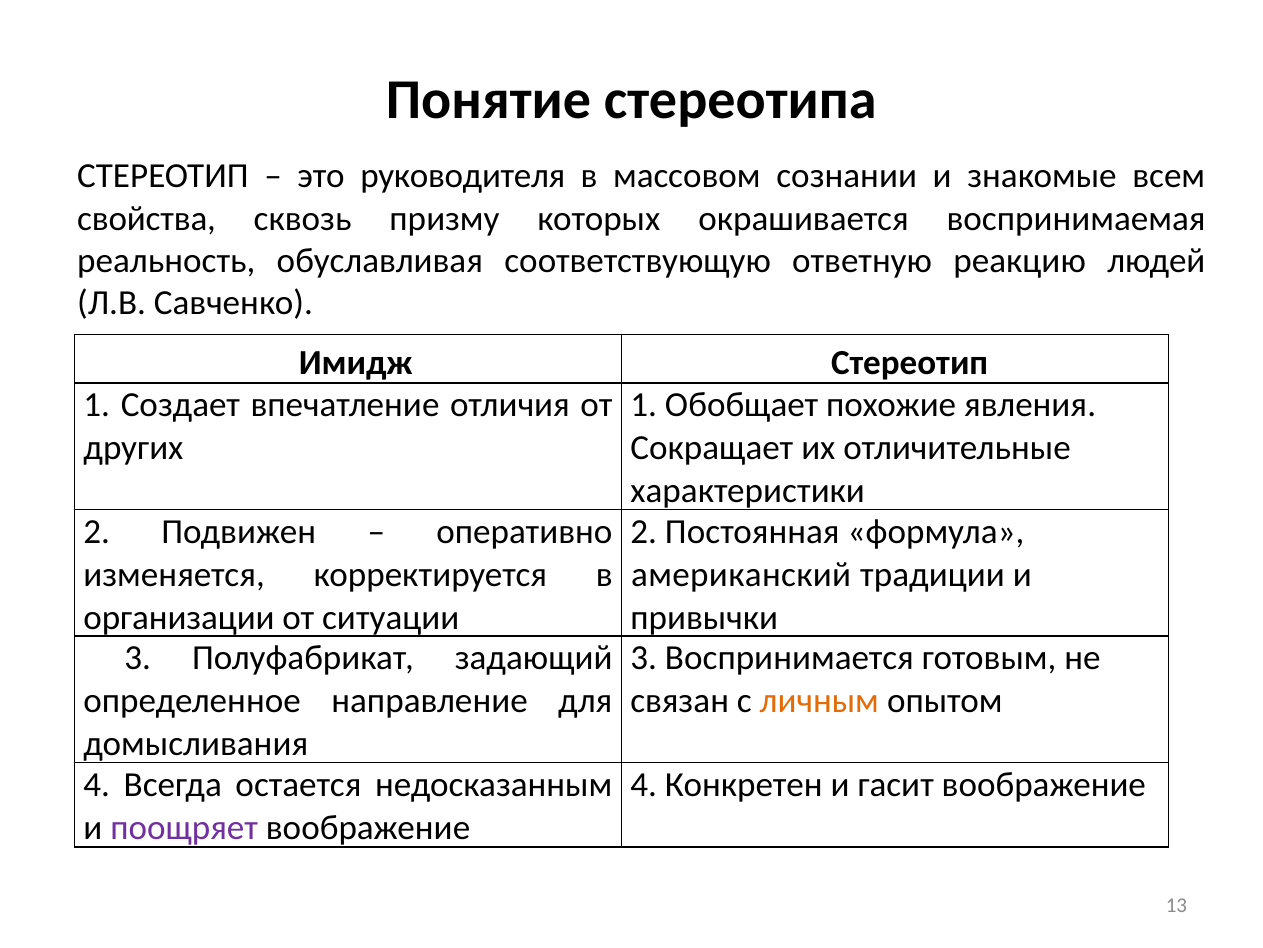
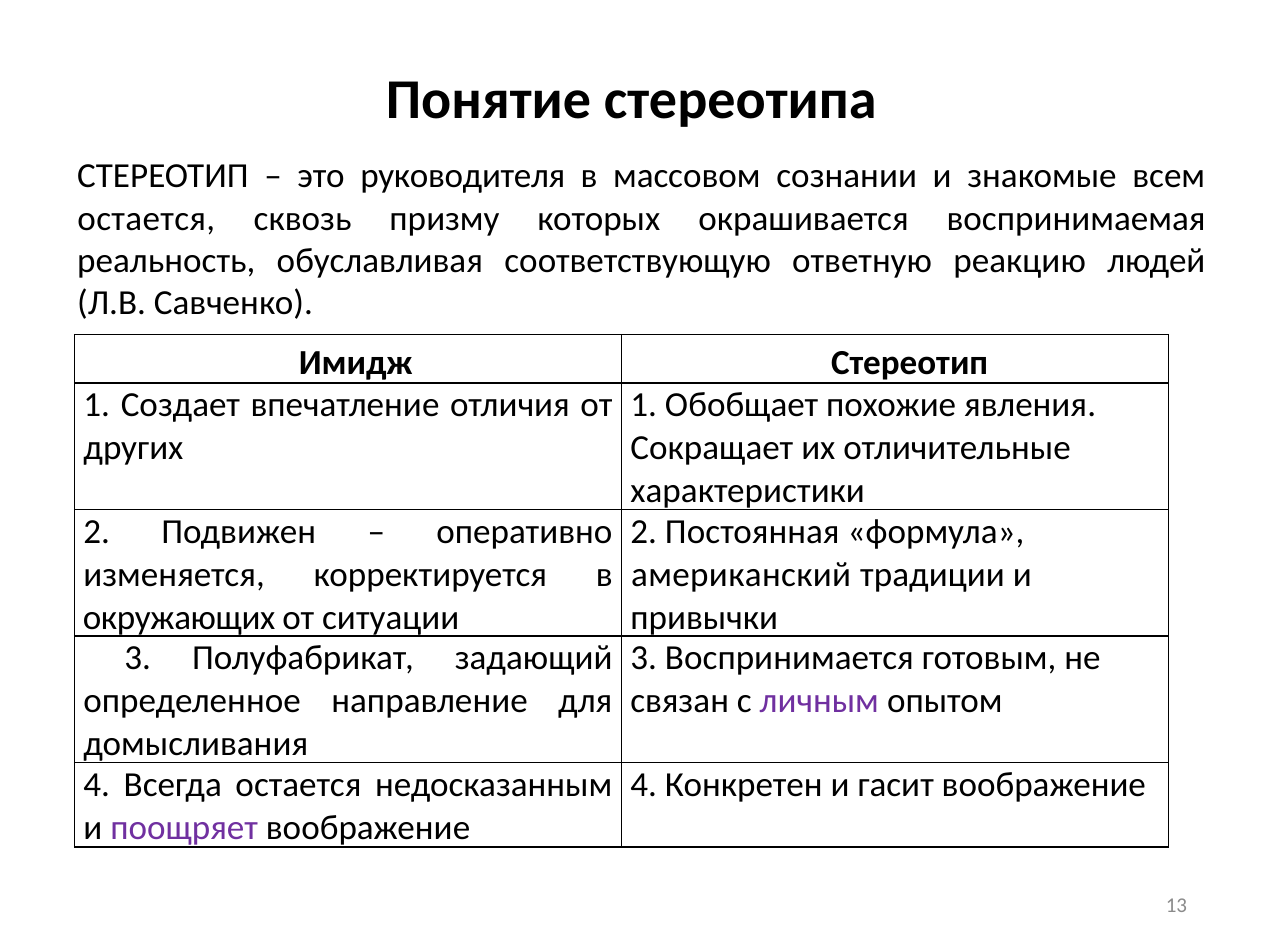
свойства: свойства -> остается (146, 218)
организации: организации -> окружающих (179, 617)
личным colour: orange -> purple (819, 701)
